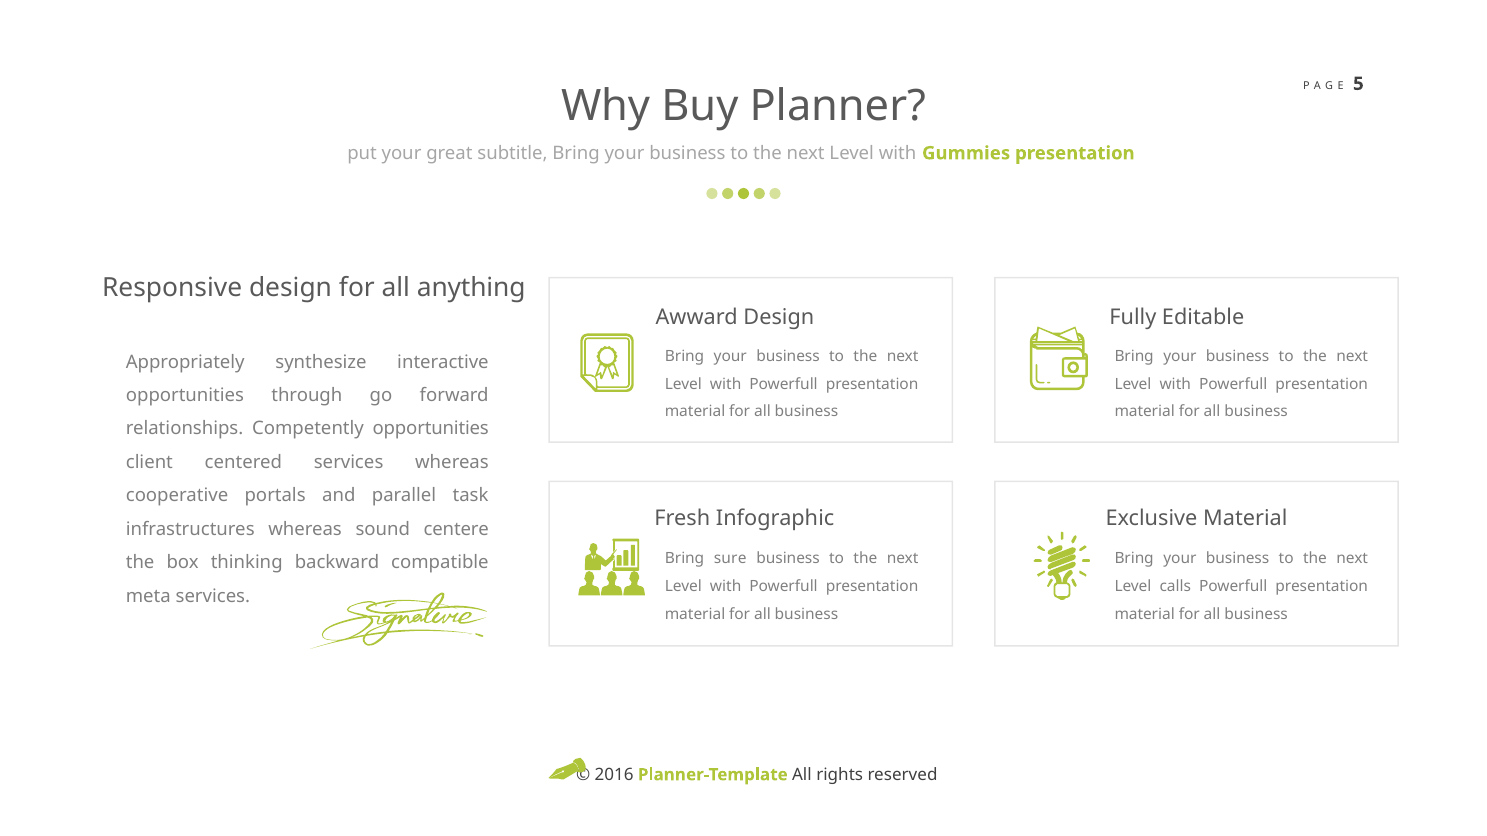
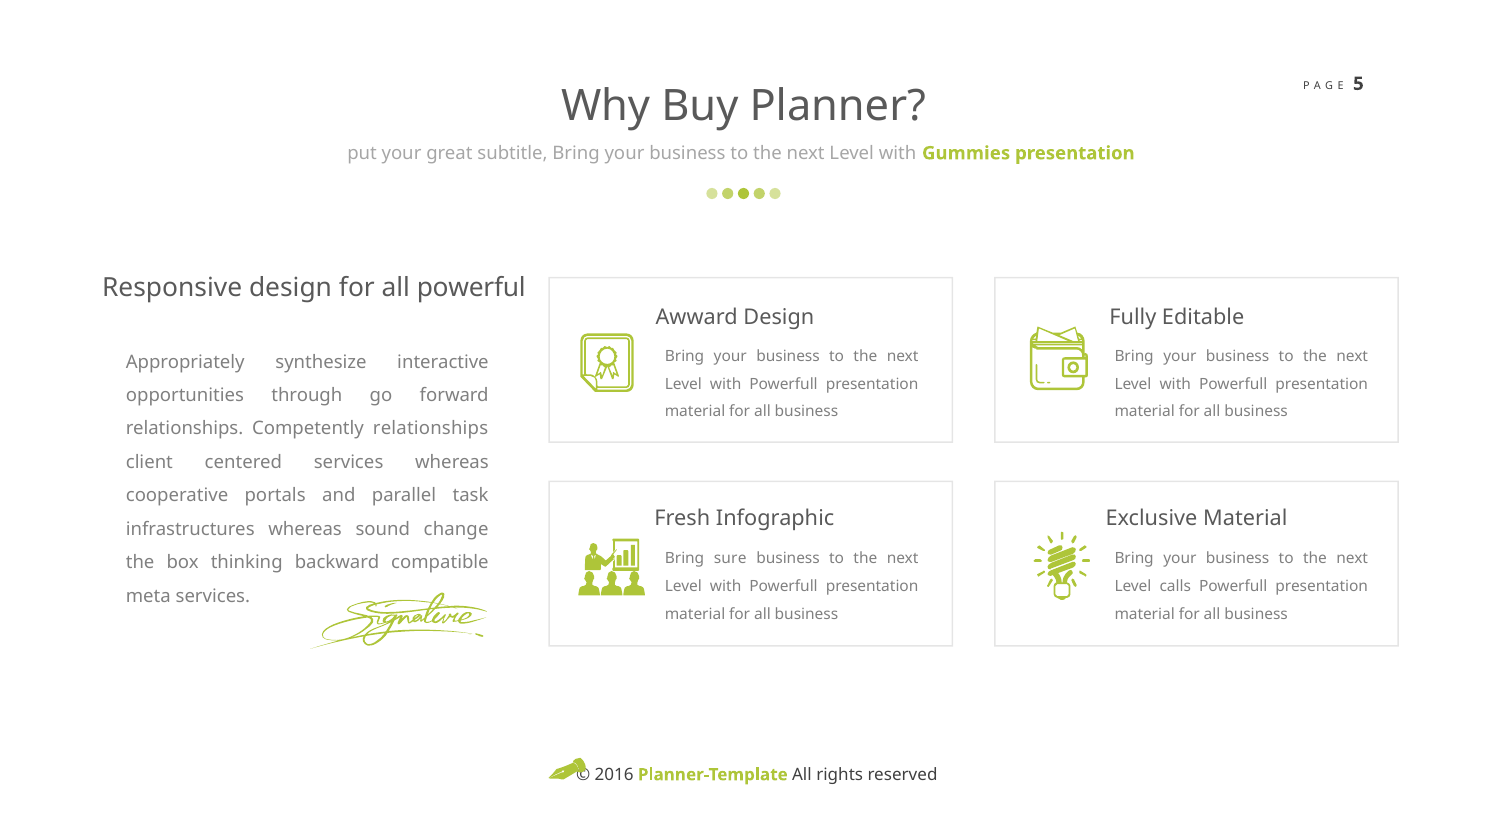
anything: anything -> powerful (471, 287)
Competently opportunities: opportunities -> relationships (431, 429)
centere: centere -> change (456, 529)
